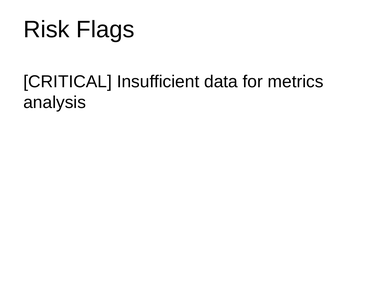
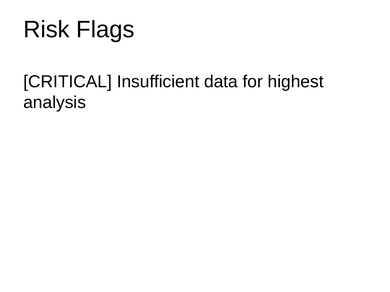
metrics: metrics -> highest (296, 82)
